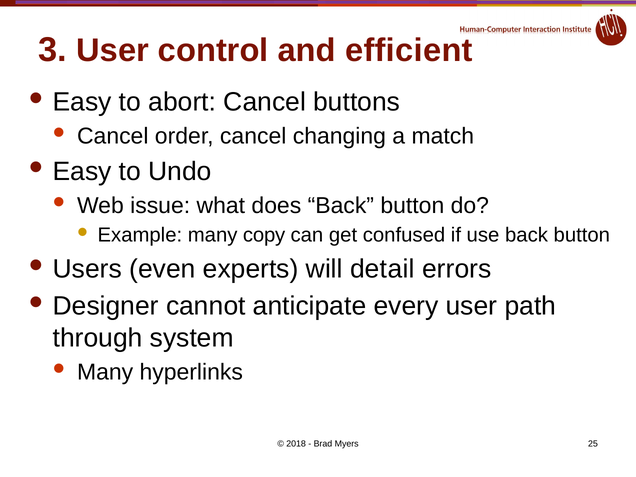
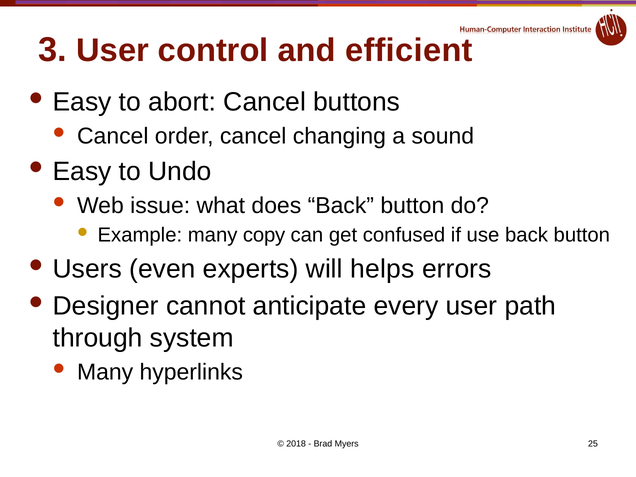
match: match -> sound (443, 136)
detail: detail -> helps (382, 269)
